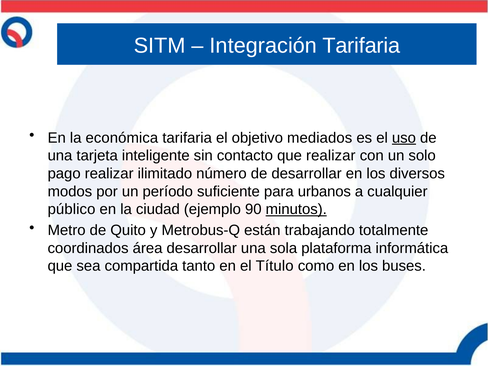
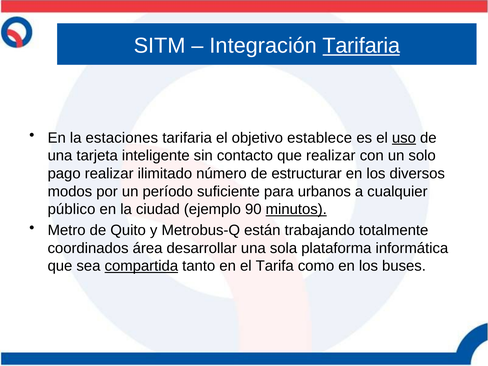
Tarifaria underline: none -> present (361, 46)
económica: económica -> estaciones (122, 138)
mediados: mediados -> establece (320, 138)
de desarrollar: desarrollar -> estructurar (307, 174)
compartida underline: none -> present (141, 266)
Título: Título -> Tarifa (275, 266)
